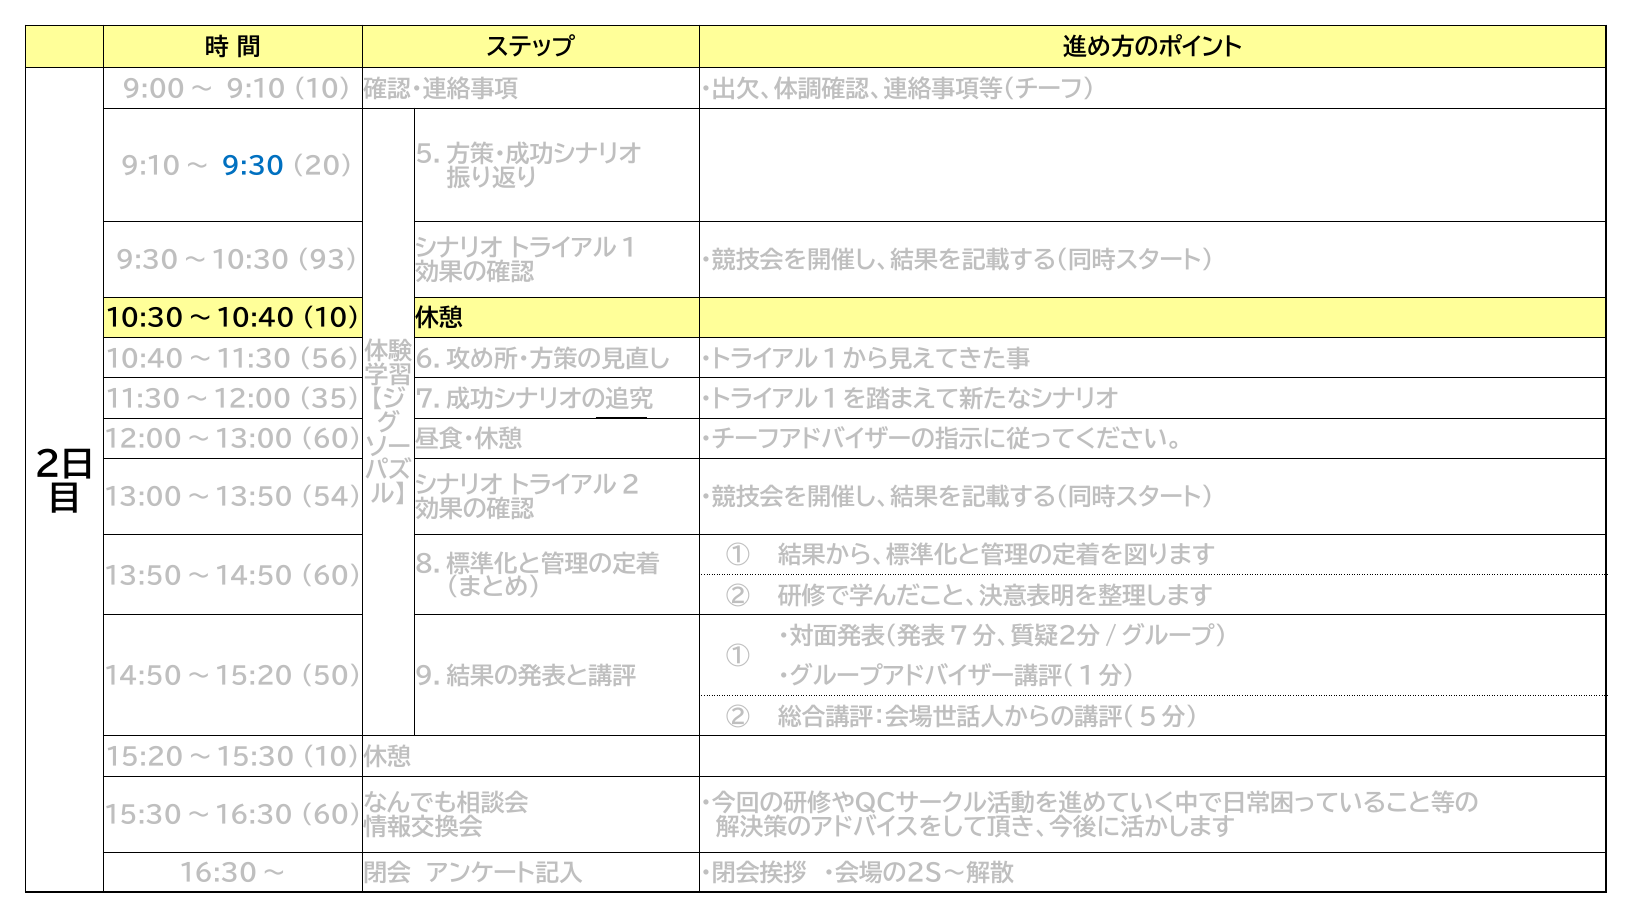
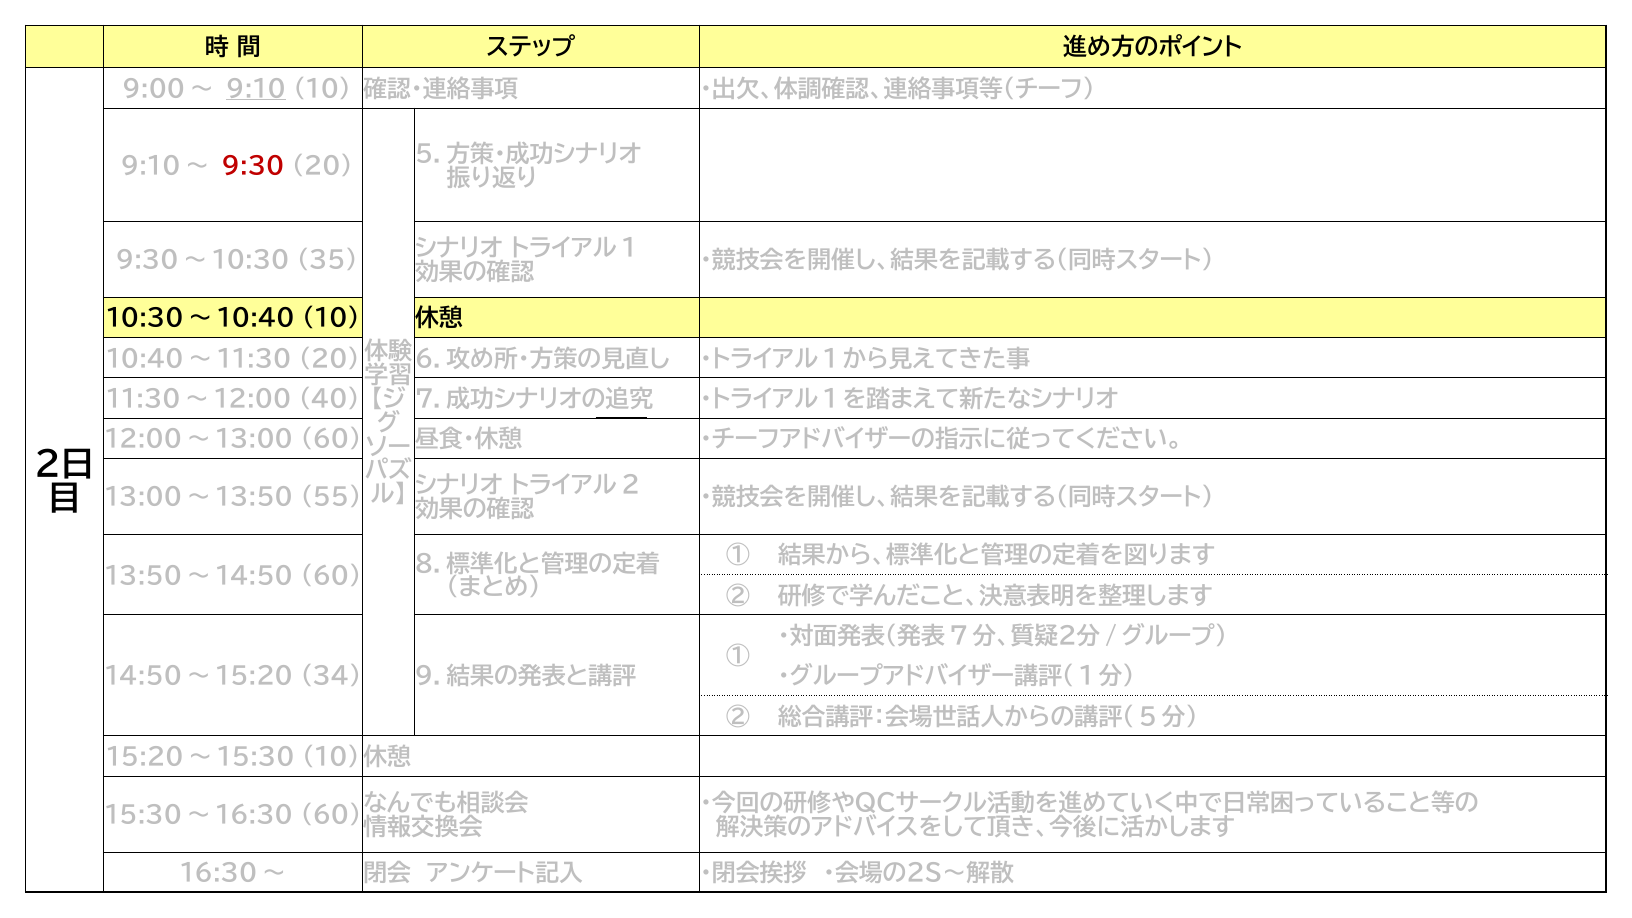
9:10 underline: none -> present (256, 89)
9:30 colour: blue -> red (253, 166)
93: 93 -> 35 (327, 261)
10:40～11:30 56: 56 -> 20 (329, 359)
35: 35 -> 40 (329, 399)
54: 54 -> 55 (331, 498)
50: 50 -> 34 (331, 677)
